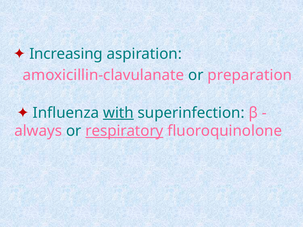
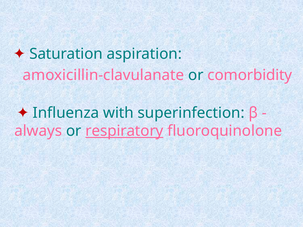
Increasing: Increasing -> Saturation (66, 54)
preparation: preparation -> comorbidity (250, 75)
with underline: present -> none (118, 113)
